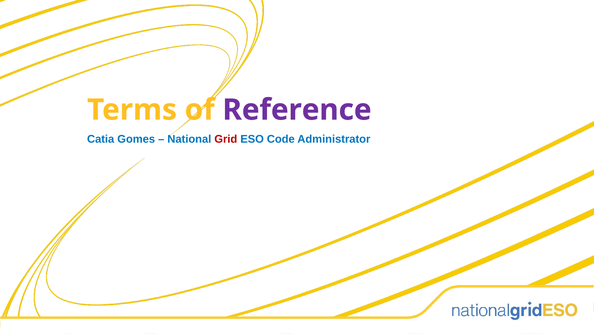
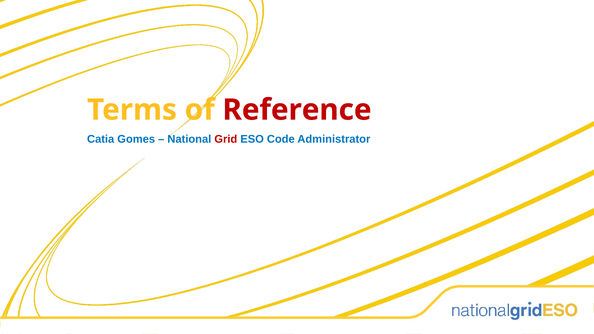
Reference colour: purple -> red (297, 110)
